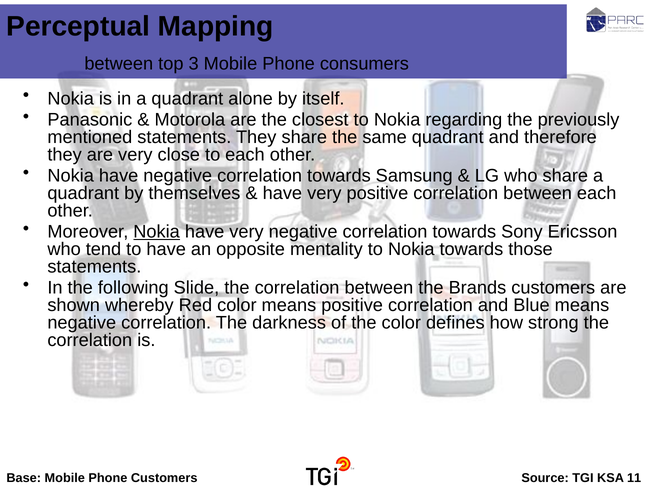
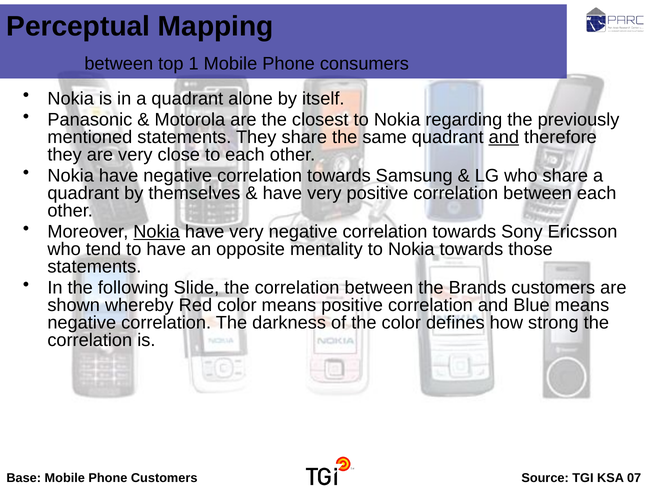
3: 3 -> 1 (194, 63)
and underline: none -> present (504, 137)
11: 11 -> 07 (634, 477)
